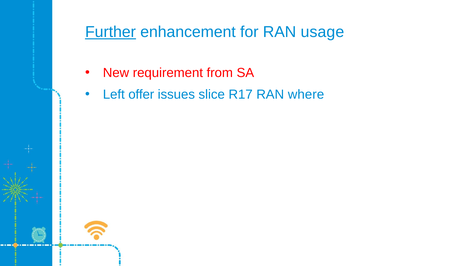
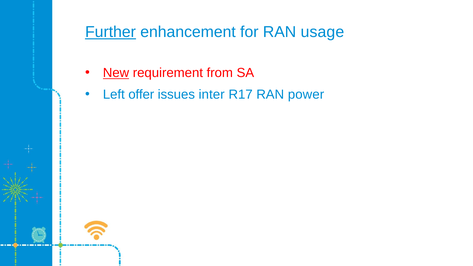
New underline: none -> present (116, 73)
slice: slice -> inter (212, 95)
where: where -> power (306, 95)
